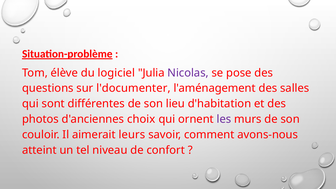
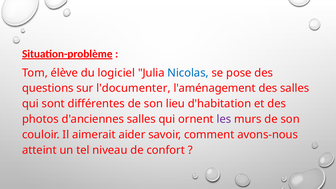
Nicolas colour: purple -> blue (188, 73)
d'anciennes choix: choix -> salles (141, 119)
leurs: leurs -> aider (132, 135)
